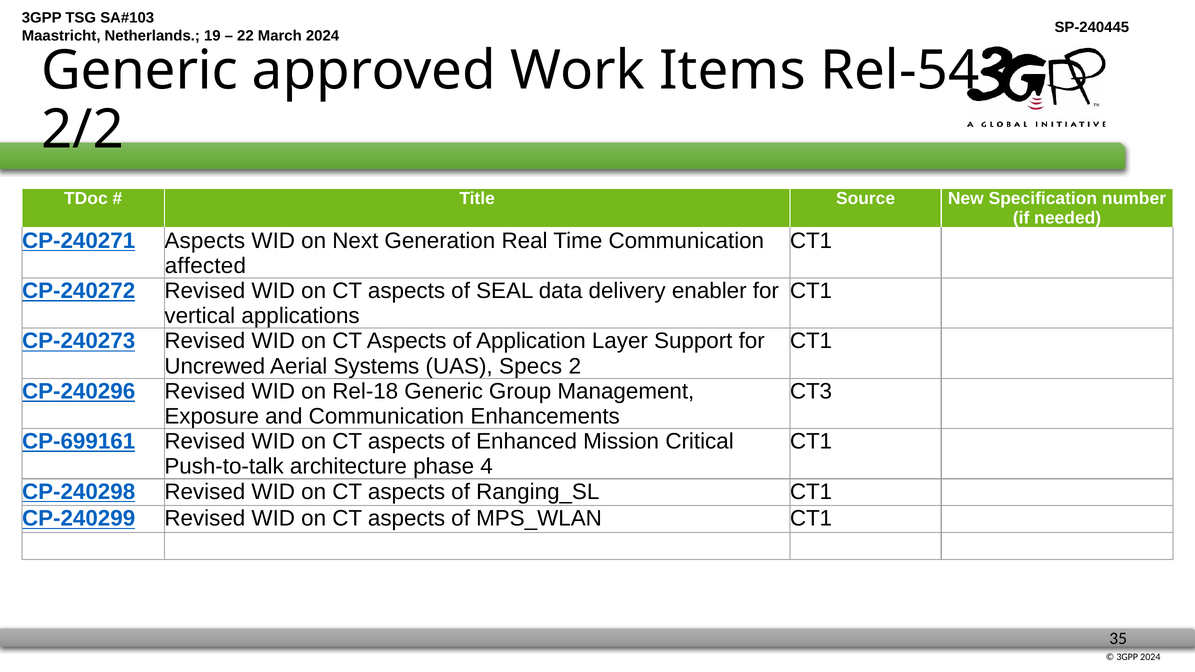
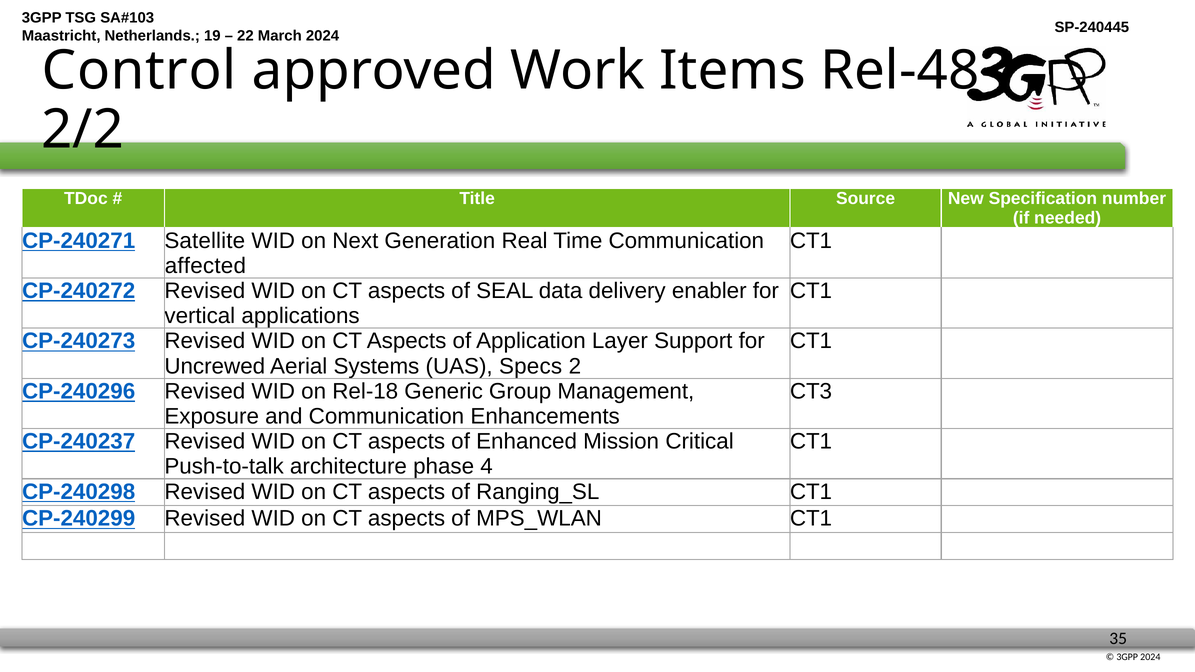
Generic: Generic -> Control (139, 71)
Rel-54: Rel-54 -> Rel-48 (900, 71)
CP-240271 Aspects: Aspects -> Satellite (205, 241)
CP-699161: CP-699161 -> CP-240237 (79, 442)
